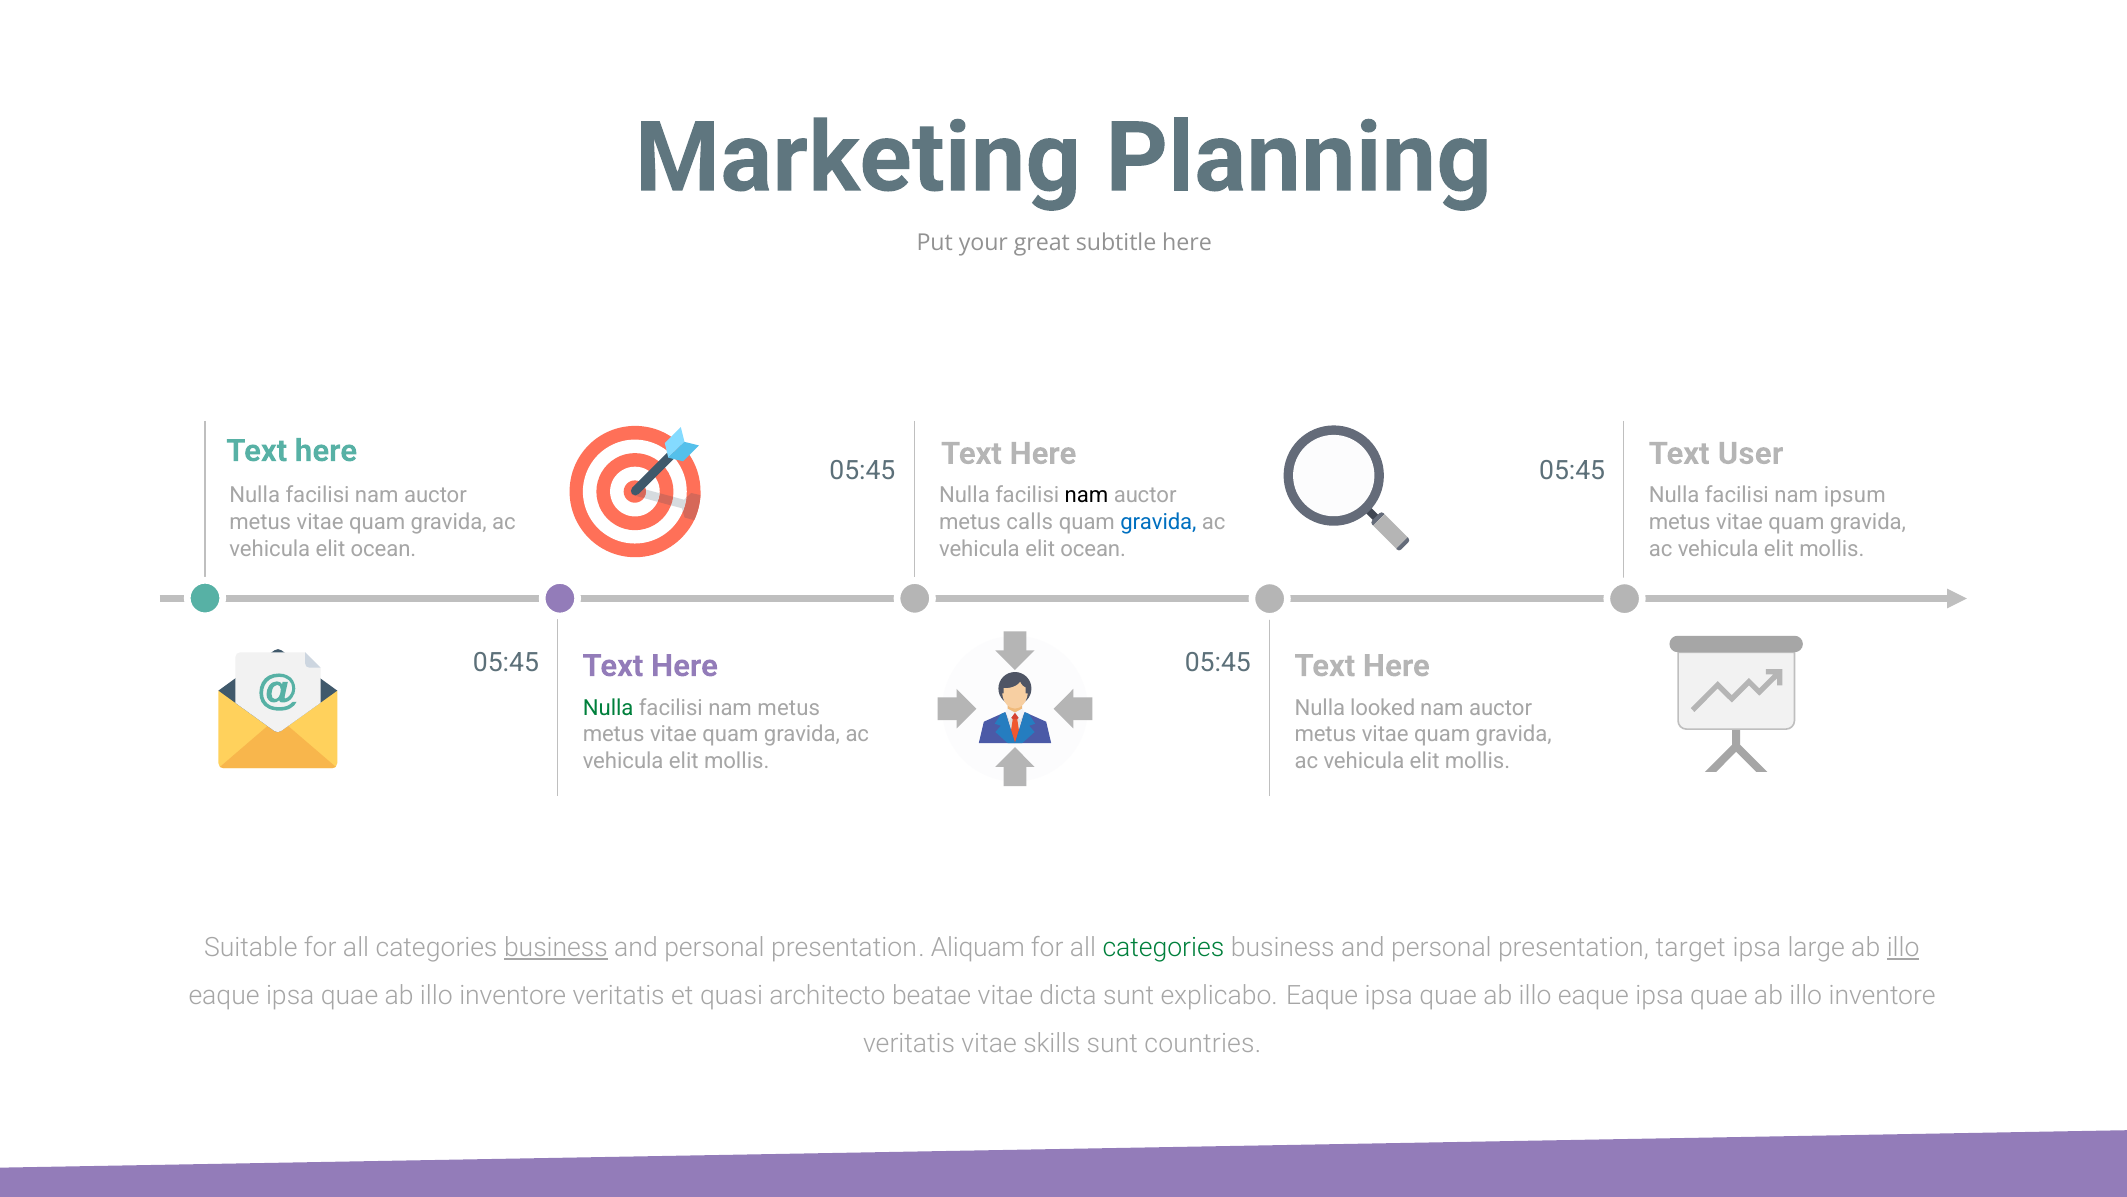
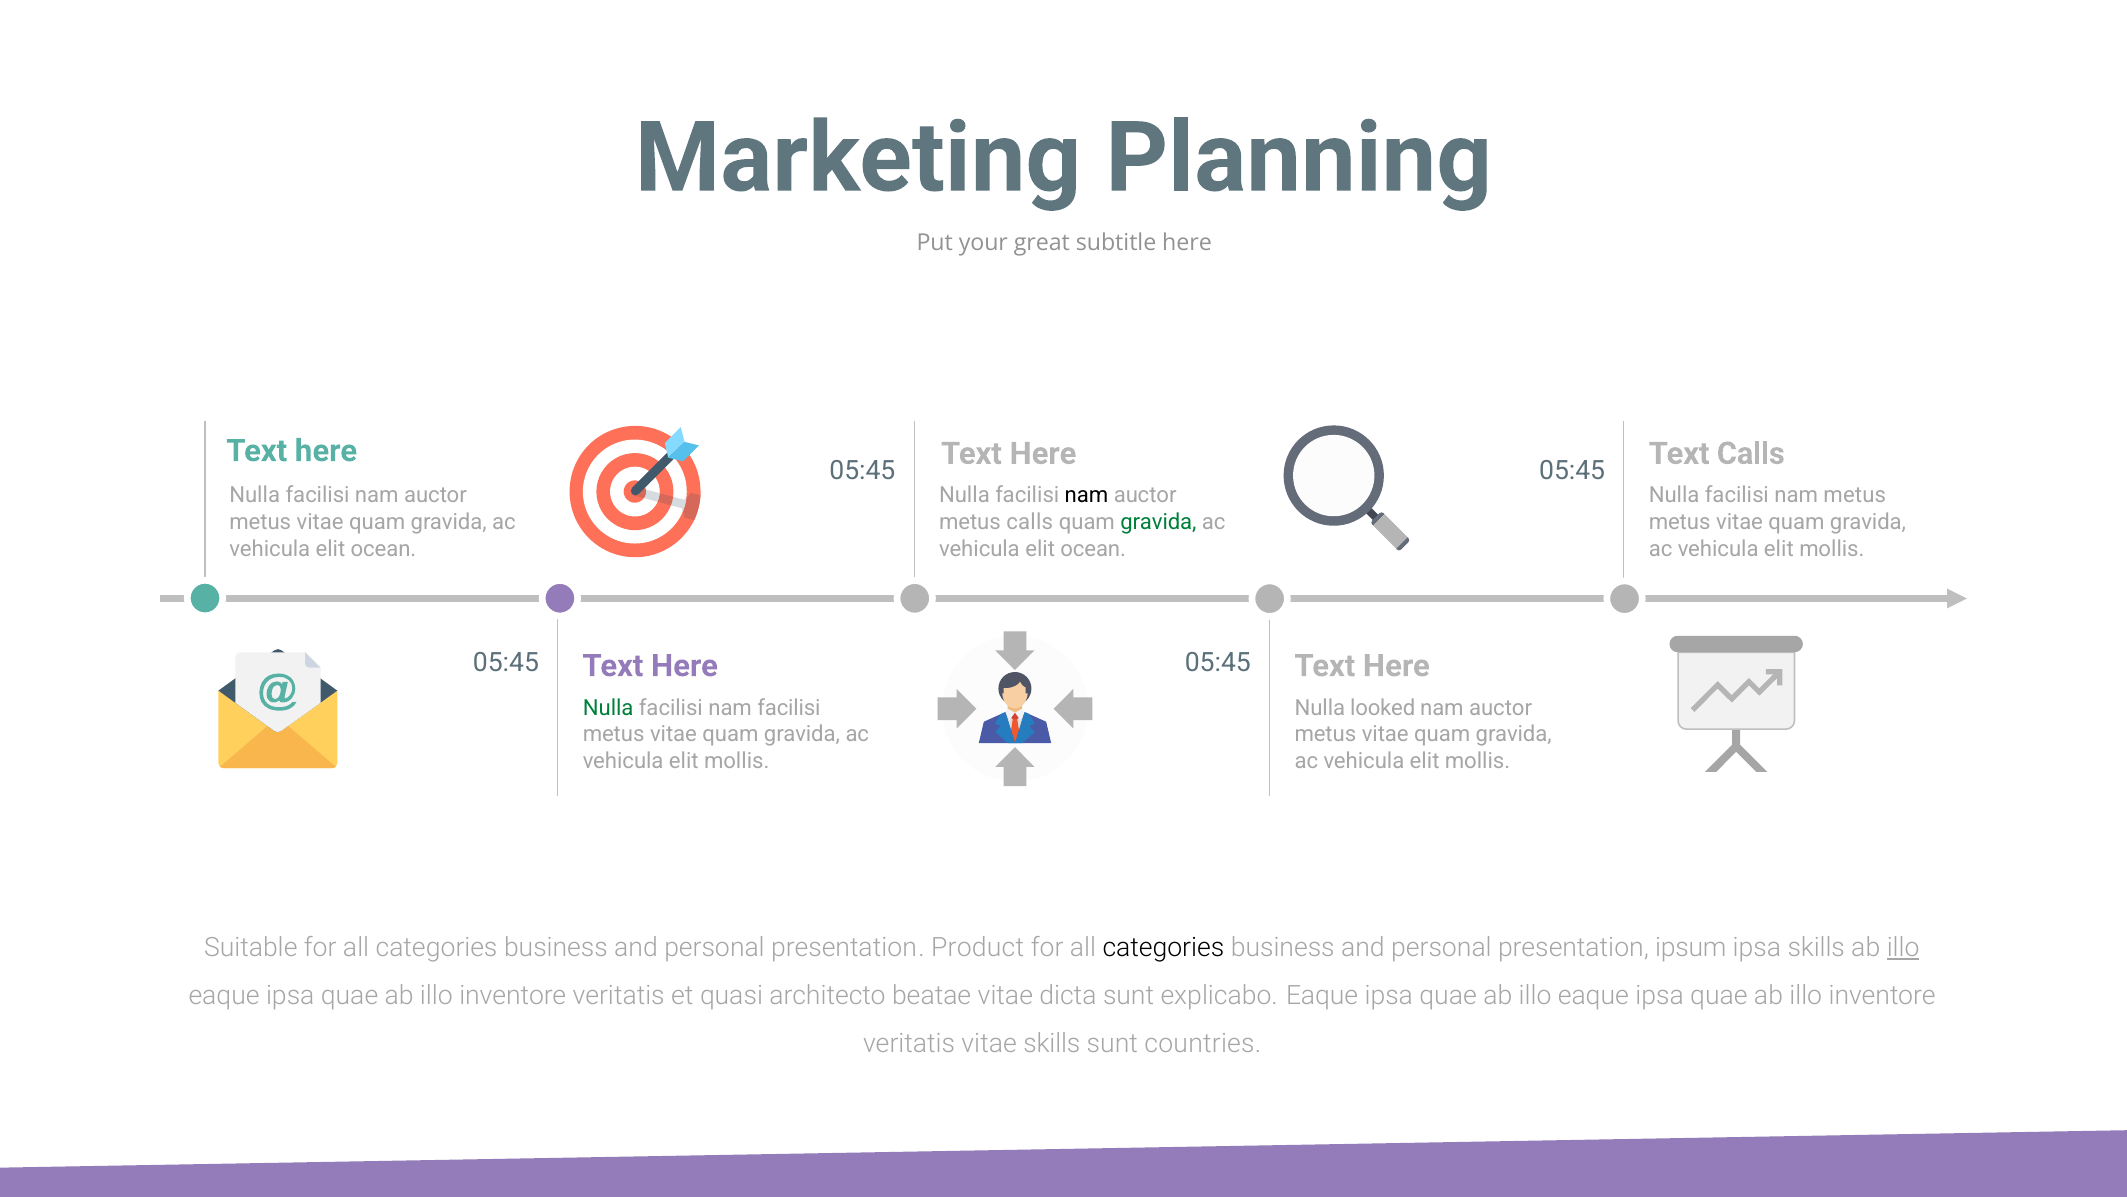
Text User: User -> Calls (1751, 453)
nam ipsum: ipsum -> metus (1855, 495)
gravida colour: blue -> green (1158, 522)
nam metus: metus -> facilisi (789, 708)
business underline: present -> none (556, 947)
Aliquam: Aliquam -> Product (978, 947)
categories colour: green -> black (1163, 947)
target: target -> ipsum (1691, 947)
ipsa large: large -> skills (1816, 947)
